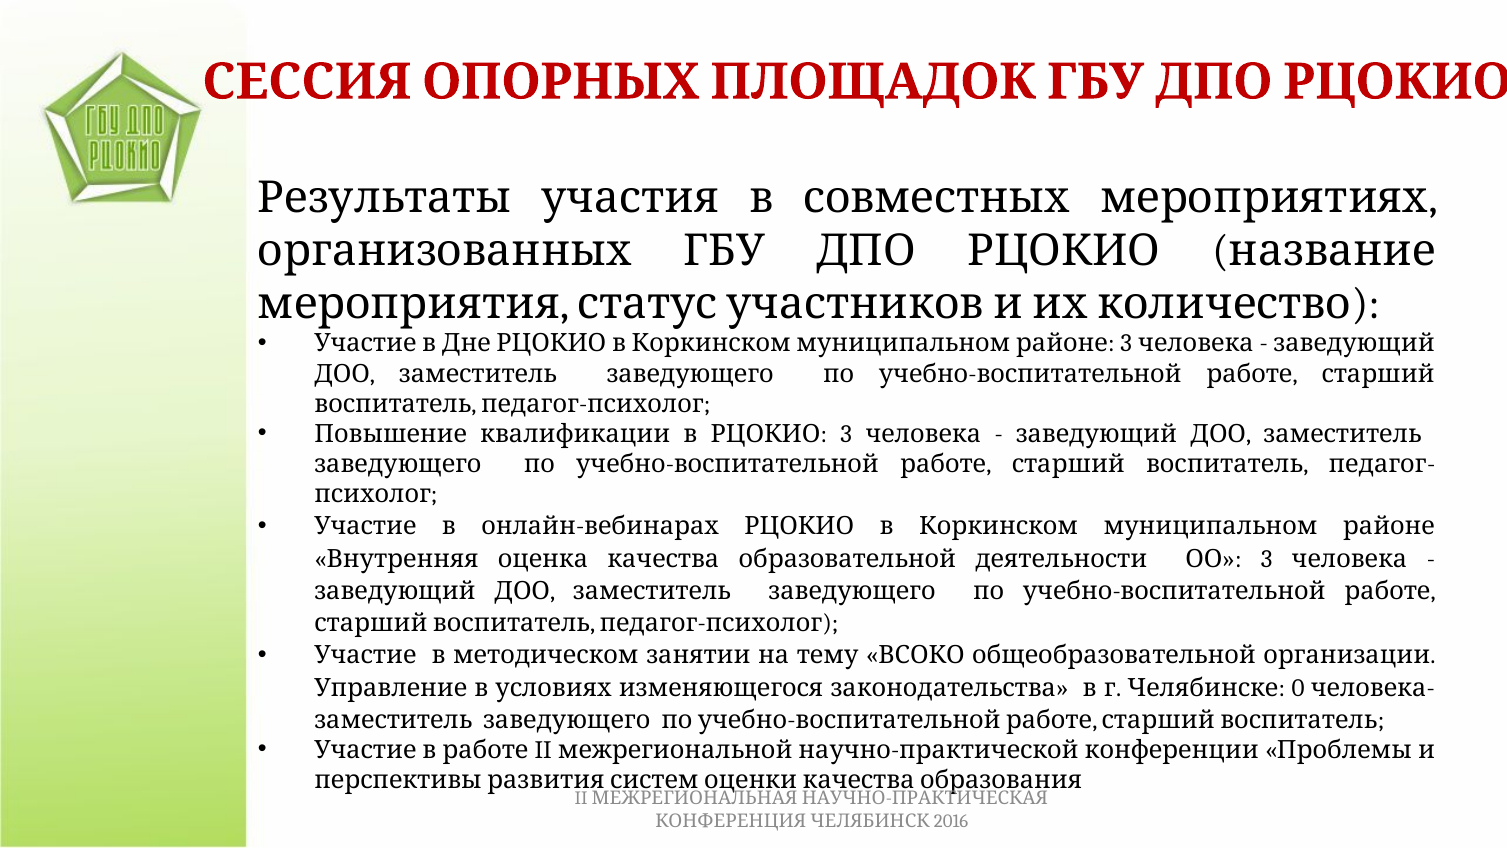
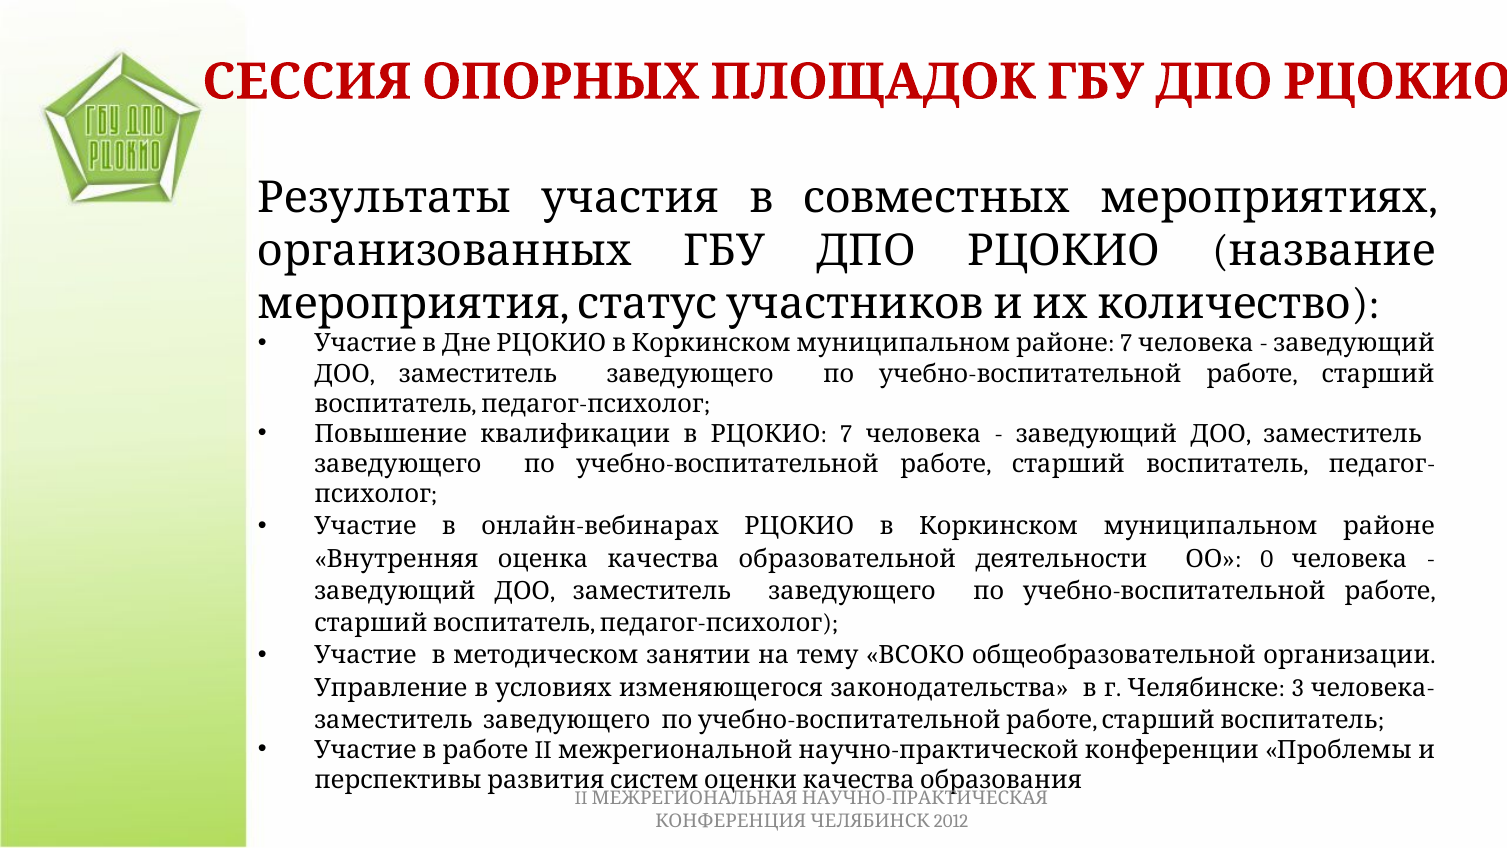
3: 3 -> 7 (1126, 344)
3: 3 -> 7 (846, 434)
3: 3 -> 0 (1267, 559)
0: 0 -> 3 (1298, 687)
2016: 2016 -> 2012 (951, 821)
